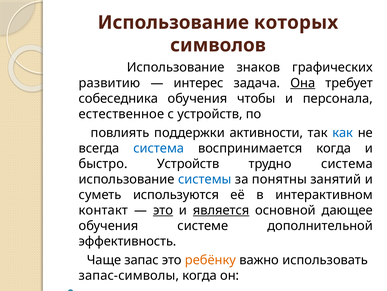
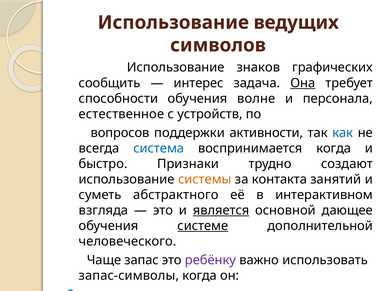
которых: которых -> ведущих (296, 22)
развитию: развитию -> сообщить (110, 83)
собеседника: собеседника -> способности (118, 98)
чтобы: чтобы -> волне (256, 98)
повлиять: повлиять -> вопросов (120, 132)
быстро Устройств: Устройств -> Признаки (188, 163)
трудно система: система -> создают (347, 163)
системы colour: blue -> orange (205, 179)
понятны: понятны -> контакта (279, 179)
используются: используются -> абстрактного (176, 194)
контакт: контакт -> взгляда (103, 210)
это underline: present -> none (163, 210)
системе underline: none -> present (203, 225)
эффективность: эффективность -> человеческого (127, 241)
ребёнку colour: orange -> purple (211, 260)
